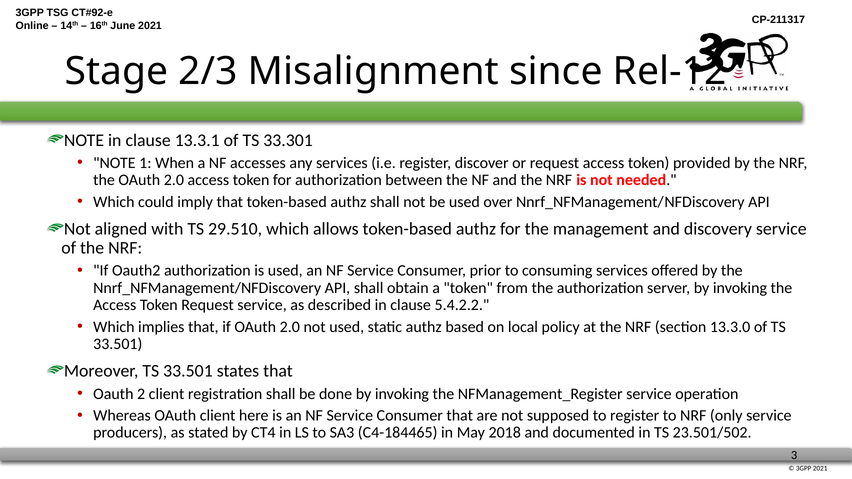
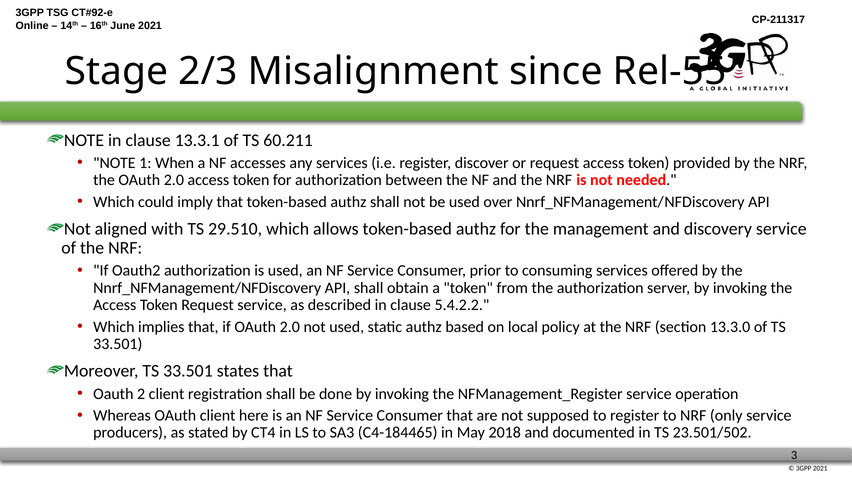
Rel-12: Rel-12 -> Rel-55 (670, 72)
33.301: 33.301 -> 60.211 (288, 140)
